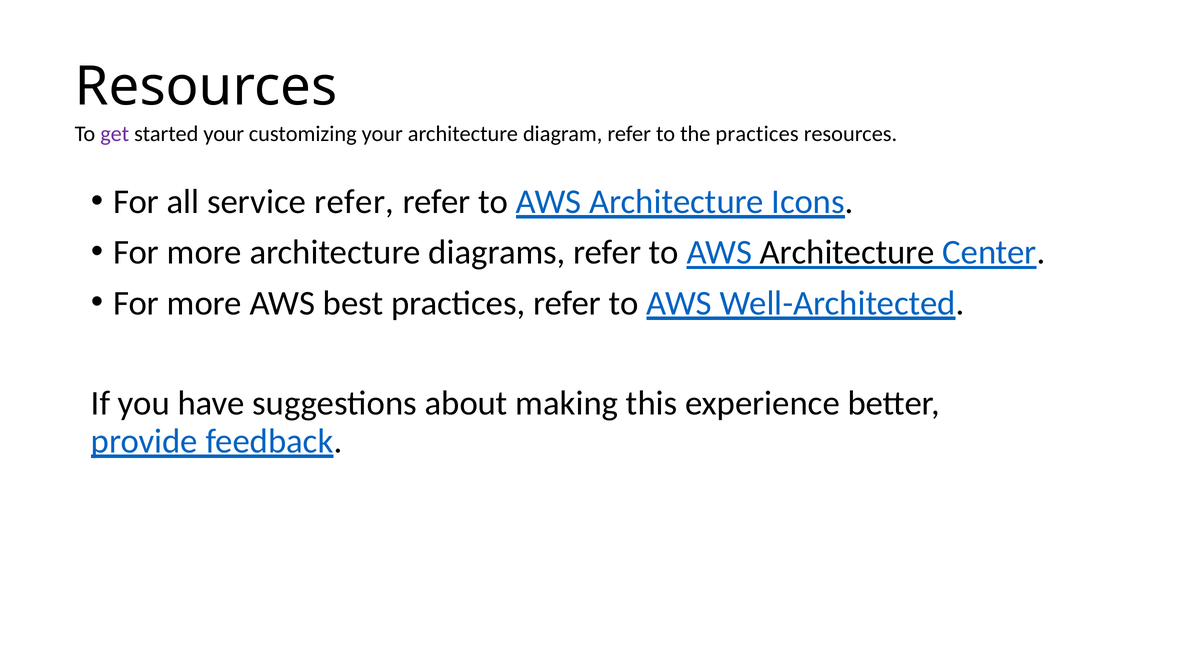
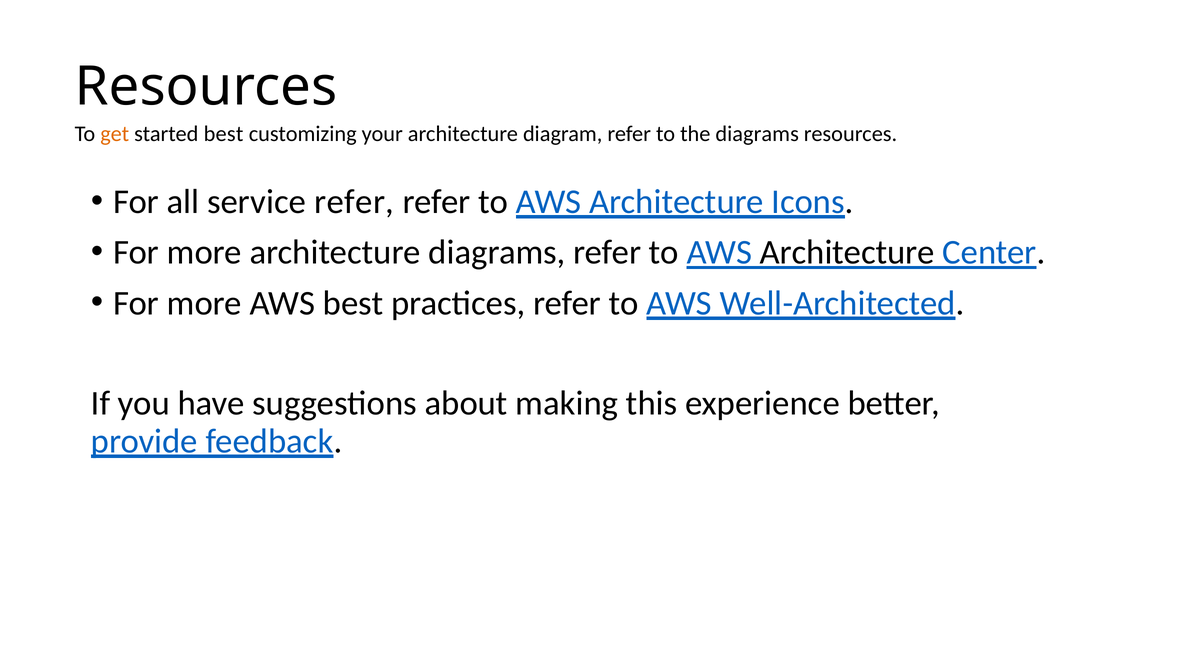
get colour: purple -> orange (115, 134)
started your: your -> best (224, 134)
the practices: practices -> diagrams (757, 134)
